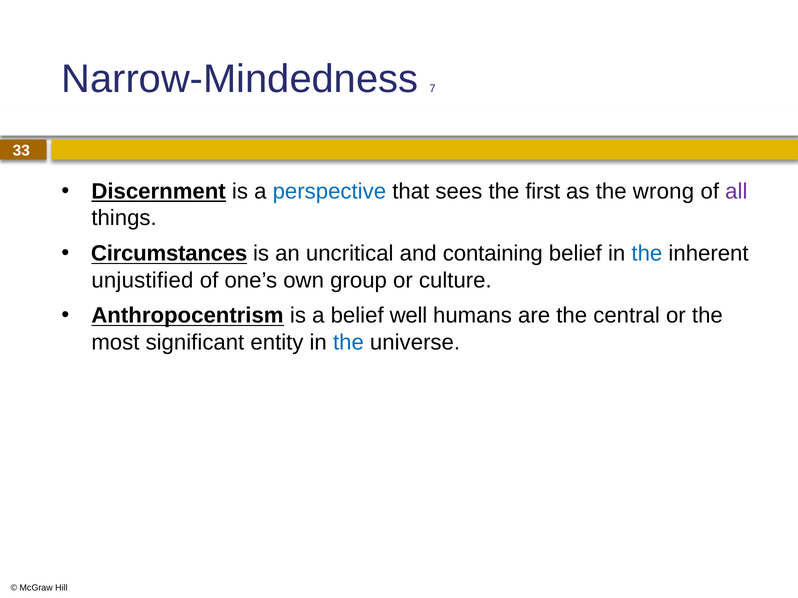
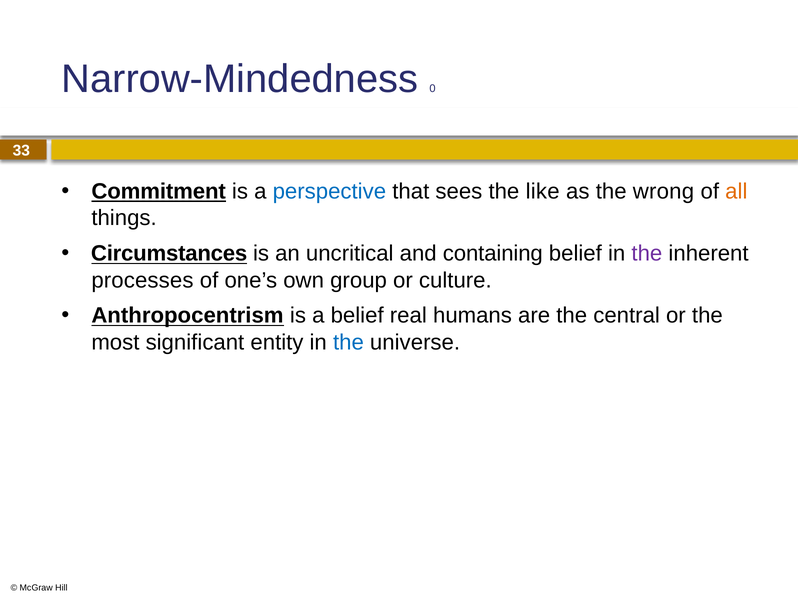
7: 7 -> 0 (433, 89)
Discernment: Discernment -> Commitment (159, 192)
first: first -> like (543, 192)
all colour: purple -> orange (736, 192)
the colour: blue -> purple (647, 254)
unjustified: unjustified -> processes (142, 280)
well: well -> real (408, 316)
